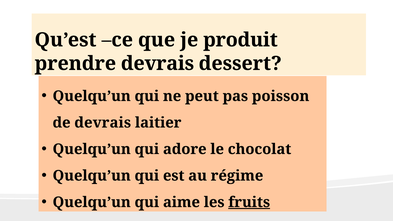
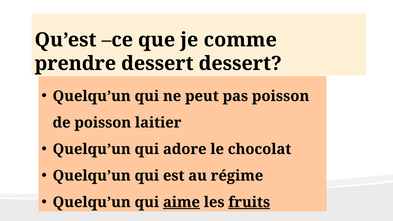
produit: produit -> comme (240, 40)
prendre devrais: devrais -> dessert (157, 64)
de devrais: devrais -> poisson (103, 123)
aime underline: none -> present (181, 202)
